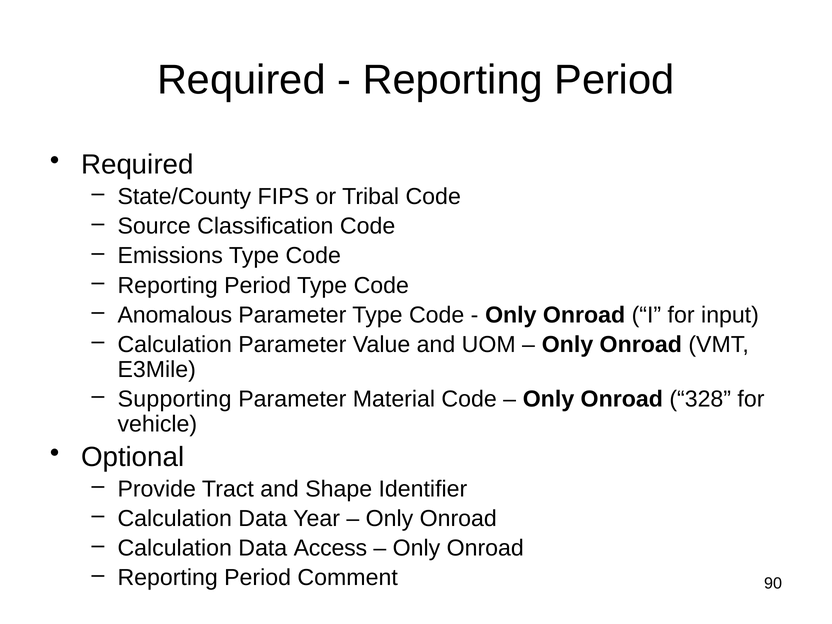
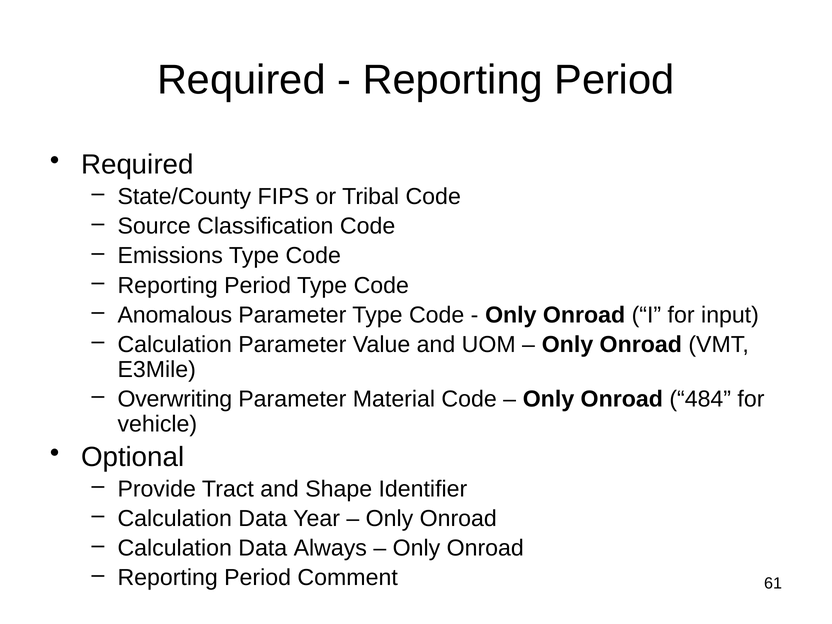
Supporting: Supporting -> Overwriting (175, 399)
328: 328 -> 484 (700, 399)
Access: Access -> Always (330, 548)
90: 90 -> 61 (773, 583)
